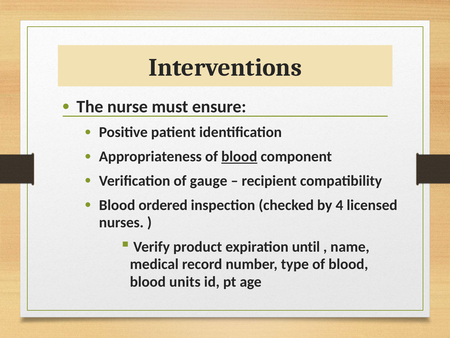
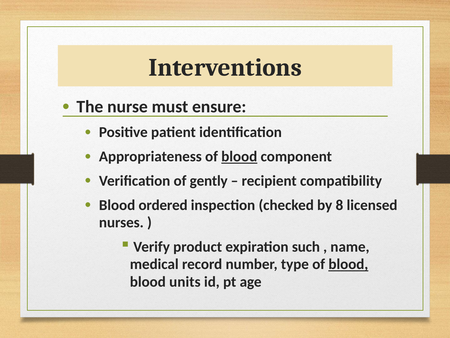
gauge: gauge -> gently (209, 181)
4: 4 -> 8 (339, 205)
until: until -> such (306, 246)
blood underline: none -> present (348, 264)
